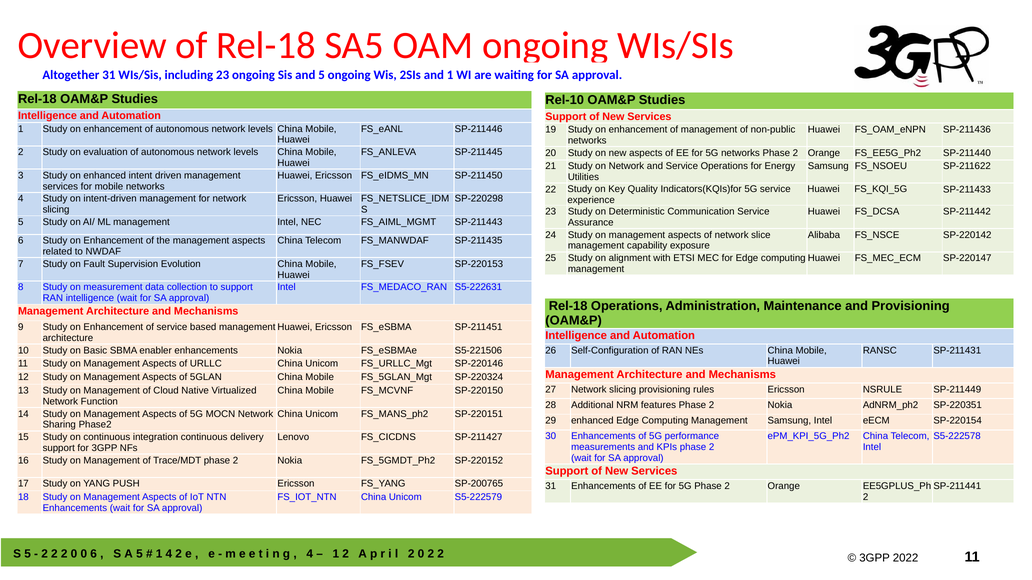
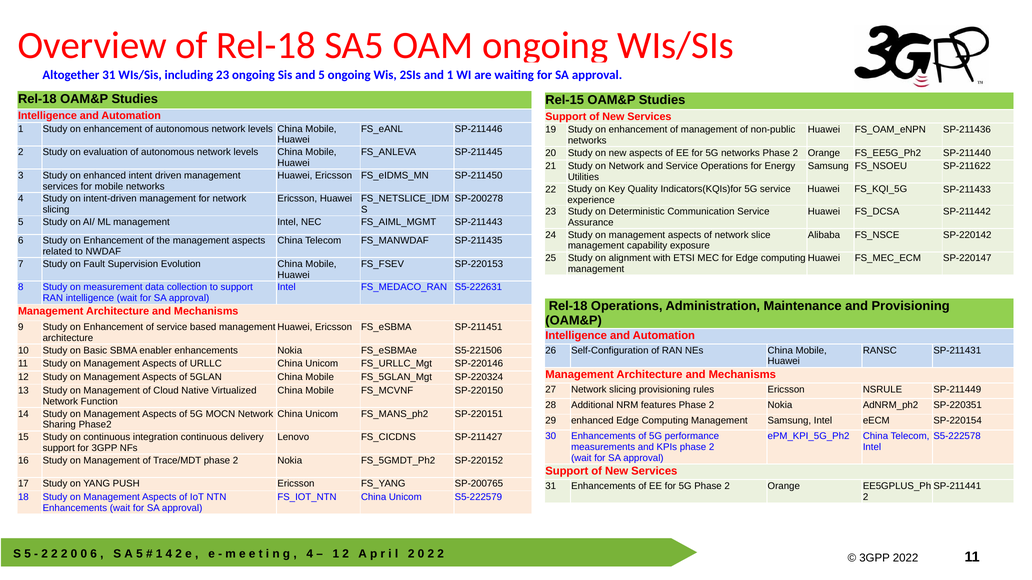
Rel-10: Rel-10 -> Rel-15 (565, 100)
SP-220298: SP-220298 -> SP-200278 (479, 199)
